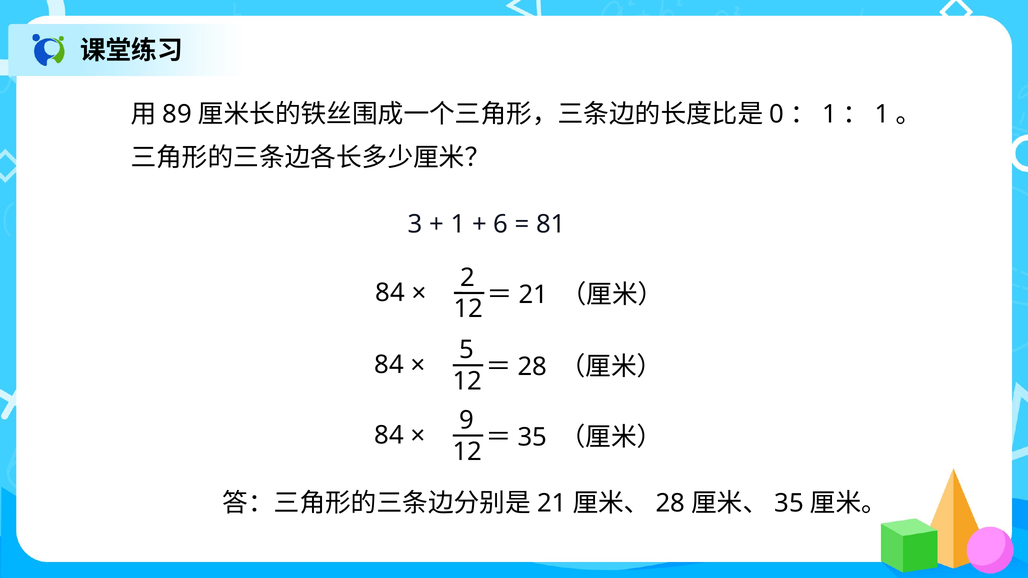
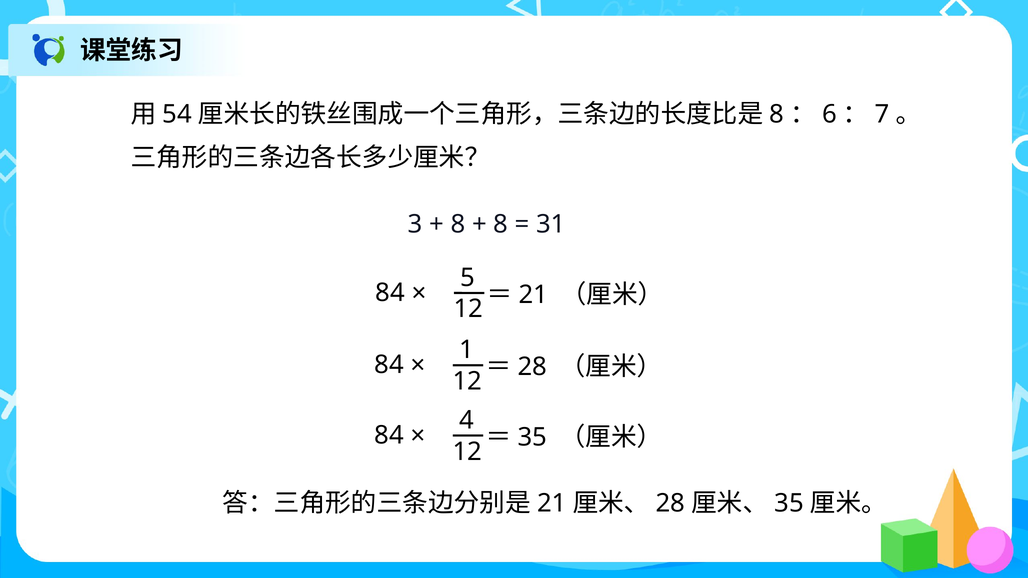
89: 89 -> 54 (177, 114)
0: 0 -> 8 (777, 114)
1: 1 -> 6 (830, 114)
1: 1 -> 7 (882, 114)
1: 1 -> 8 (458, 224)
6: 6 -> 8 (501, 224)
81: 81 -> 31 (551, 224)
2: 2 -> 5 (468, 278)
5: 5 -> 1 (467, 350)
9: 9 -> 4 (467, 420)
